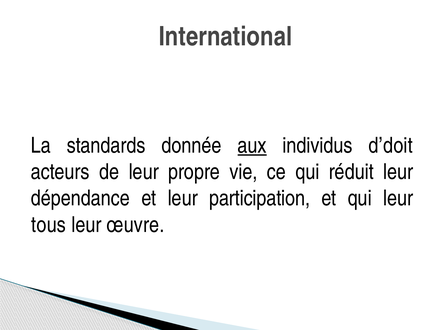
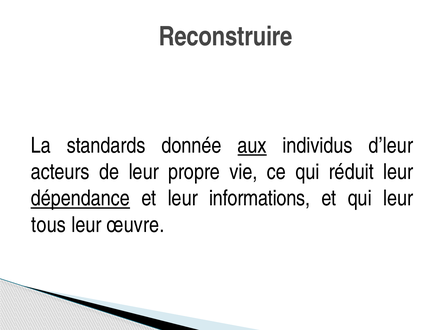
International: International -> Reconstruire (226, 37)
d’doit: d’doit -> d’leur (391, 146)
dépendance underline: none -> present (80, 198)
participation: participation -> informations (260, 198)
